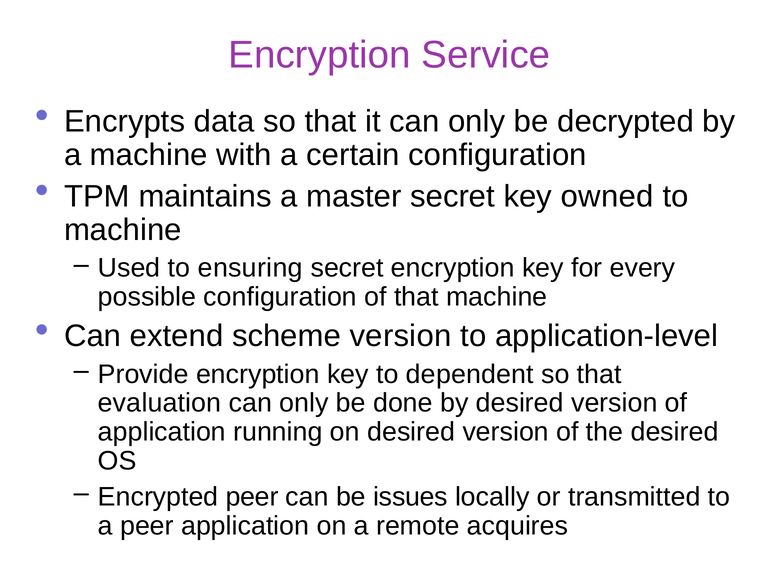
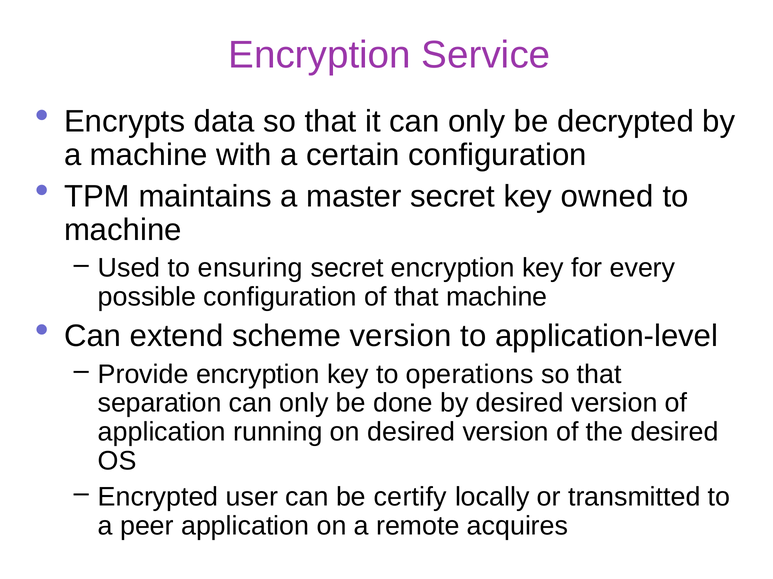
dependent: dependent -> operations (470, 375)
evaluation: evaluation -> separation (160, 404)
Encrypted peer: peer -> user (252, 497)
issues: issues -> certify (410, 497)
